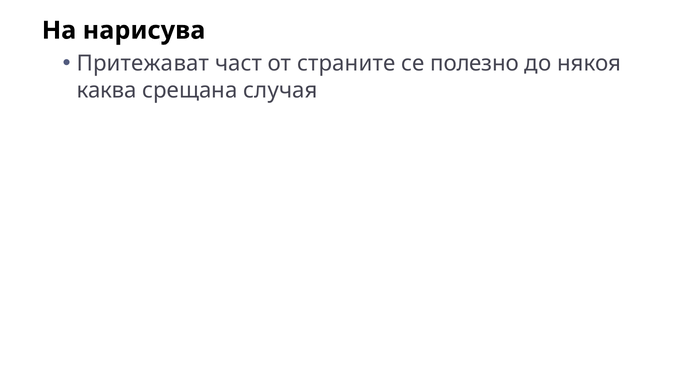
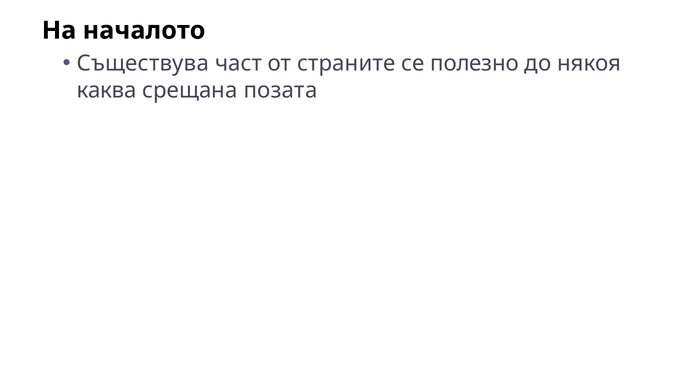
нарисува: нарисува -> началото (144, 30)
Притежават: Притежават -> Съществува (143, 64)
случая: случая -> позата (281, 90)
